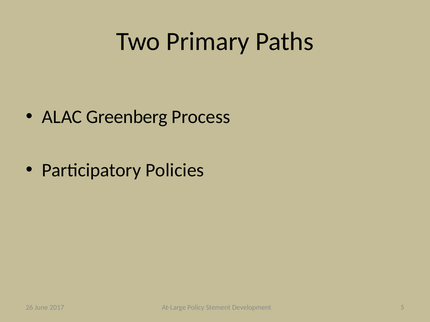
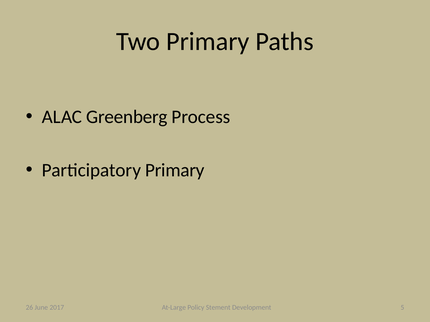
Participatory Policies: Policies -> Primary (175, 171)
